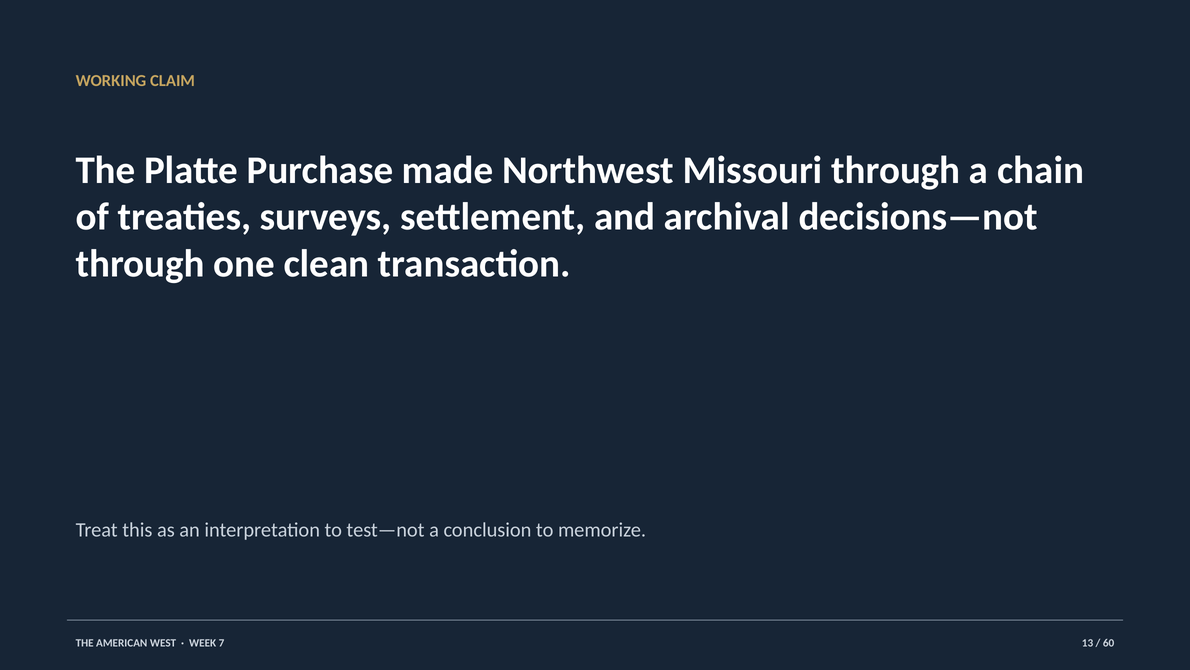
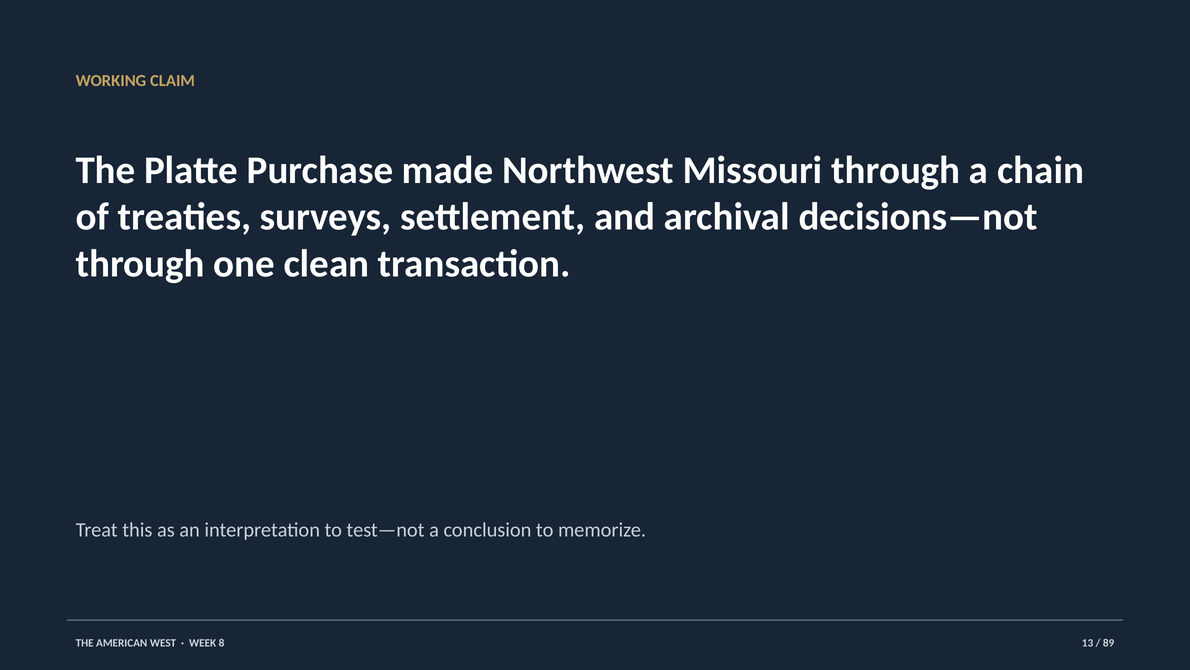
7: 7 -> 8 (221, 642)
60: 60 -> 89 (1109, 642)
